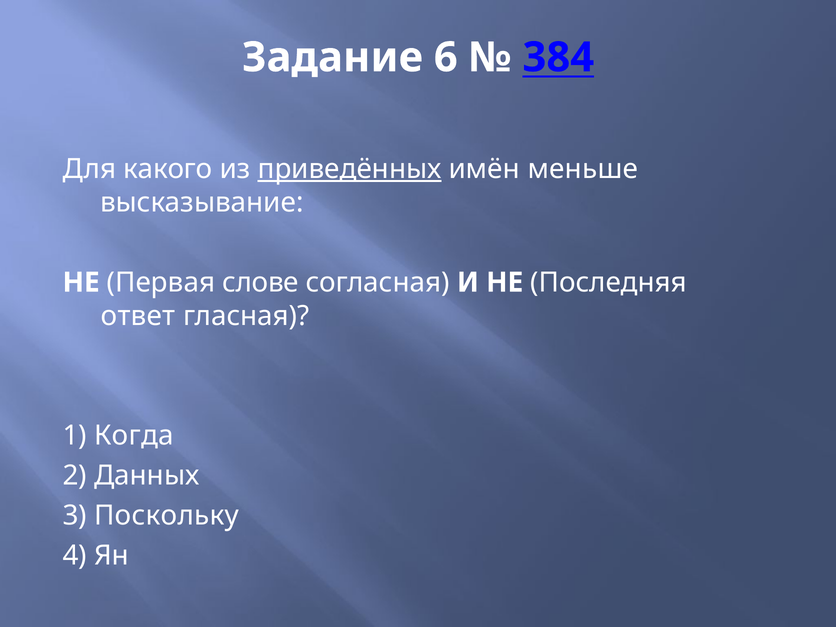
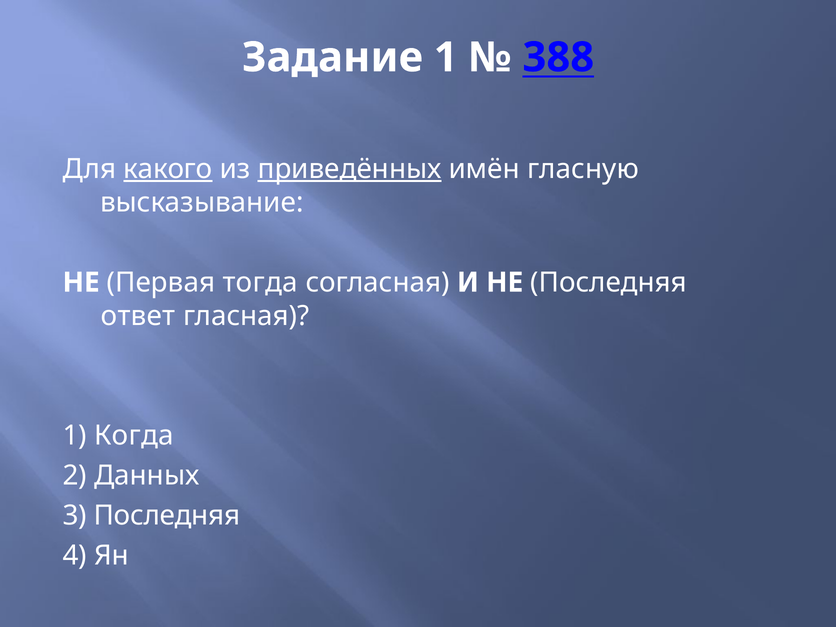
Задание 6: 6 -> 1 (446, 57)
384: 384 -> 388 (558, 57)
какого underline: none -> present (168, 169)
меньше: меньше -> гласную (583, 169)
слове: слове -> тогда (260, 282)
3 Поскольку: Поскольку -> Последняя (167, 516)
